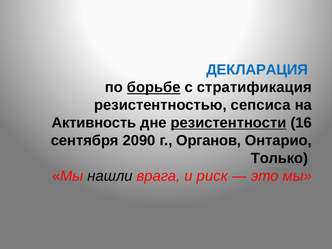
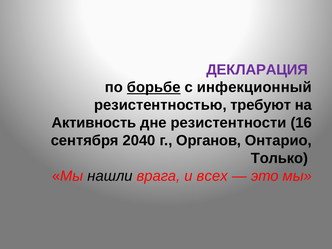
ДЕКЛАРАЦИЯ colour: blue -> purple (257, 70)
стратификация: стратификация -> инфекционный (254, 87)
сепсиса: сепсиса -> требуют (261, 105)
резистентности underline: present -> none (229, 123)
2090: 2090 -> 2040 (139, 140)
риск: риск -> всех (212, 176)
